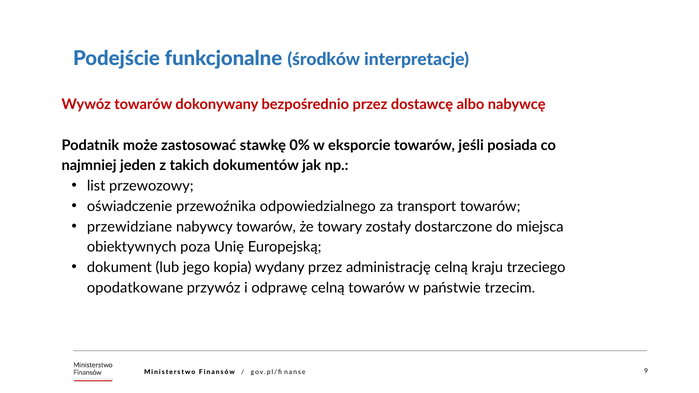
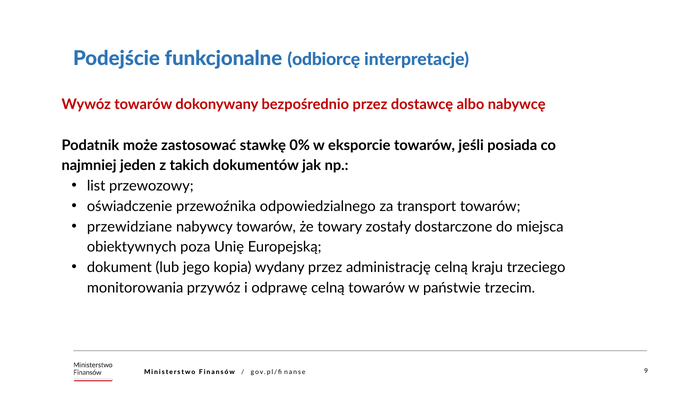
środków: środków -> odbiorcę (324, 60)
opodatkowane: opodatkowane -> monitorowania (135, 288)
